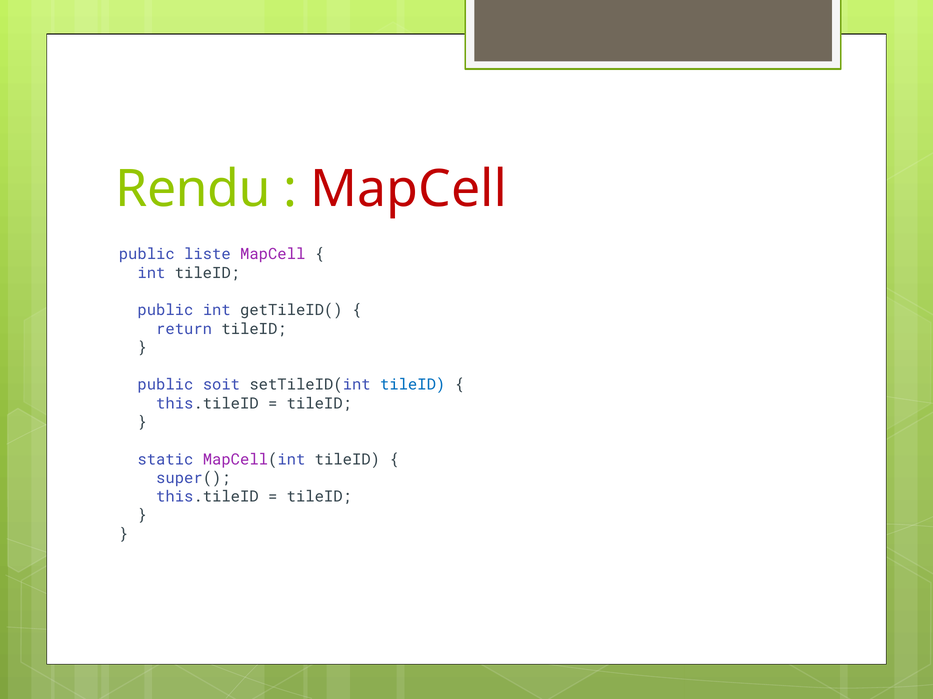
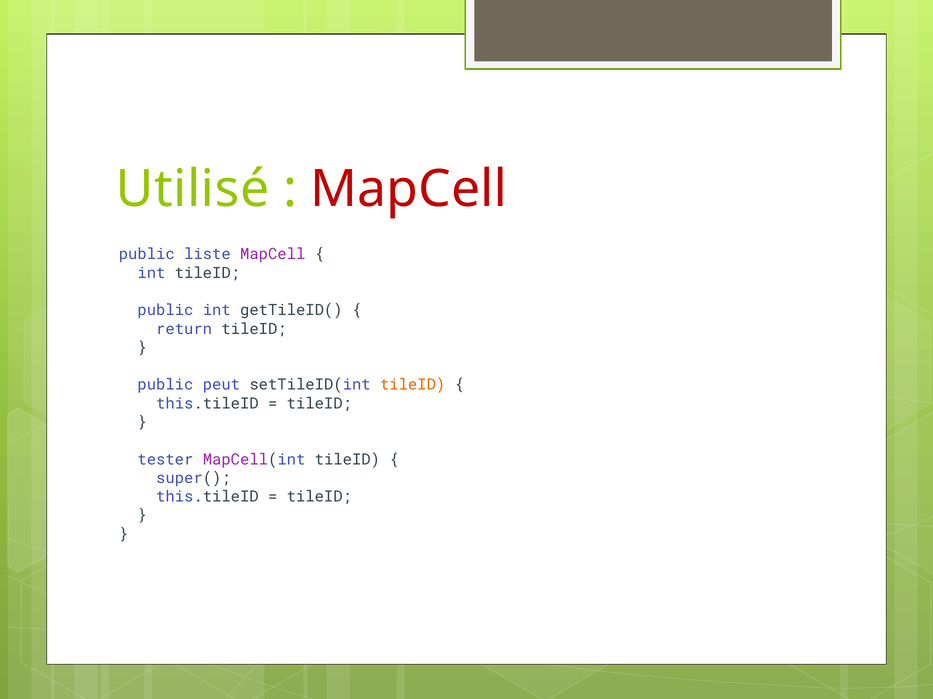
Rendu: Rendu -> Utilisé (193, 189)
soit: soit -> peut (221, 385)
tileID colour: blue -> orange (413, 385)
static: static -> tester (165, 460)
